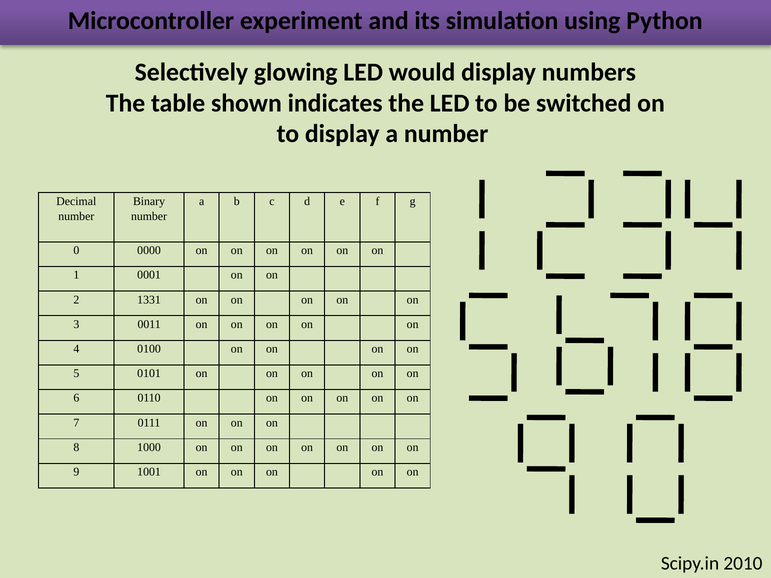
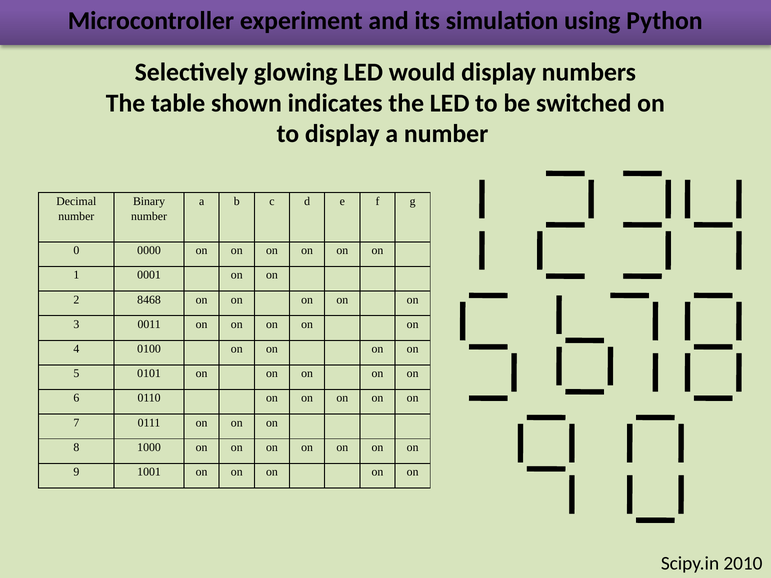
1331: 1331 -> 8468 (149, 300)
